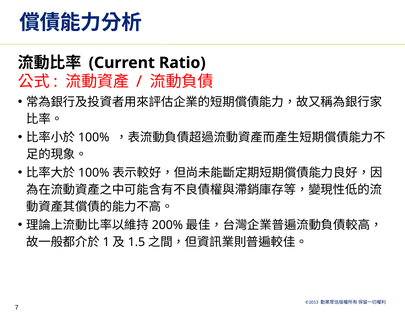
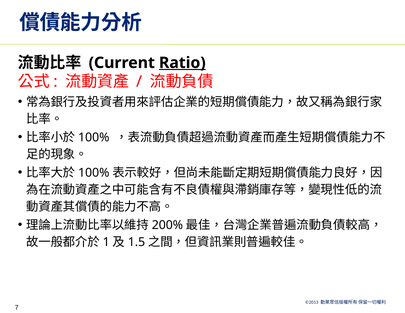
Ratio underline: none -> present (182, 63)
